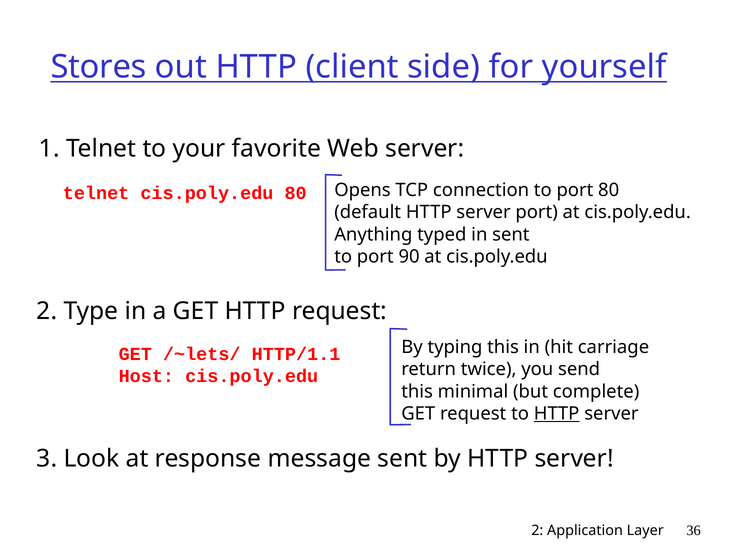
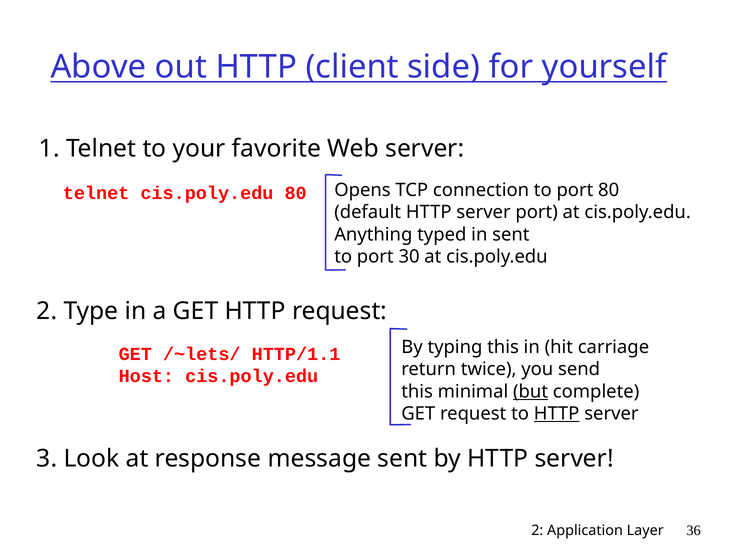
Stores: Stores -> Above (99, 67)
90: 90 -> 30 (409, 257)
but underline: none -> present (531, 392)
